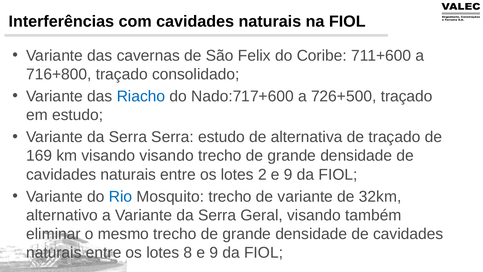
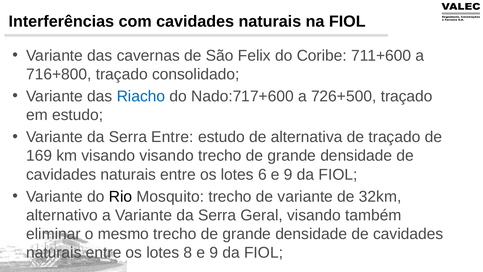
Serra Serra: Serra -> Entre (172, 137)
2: 2 -> 6 (262, 174)
Rio colour: blue -> black (121, 196)
